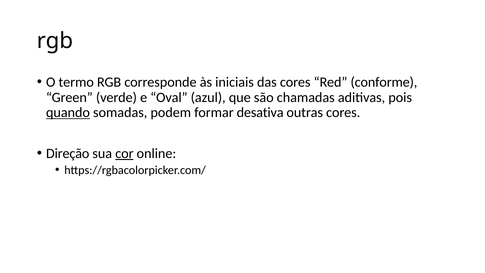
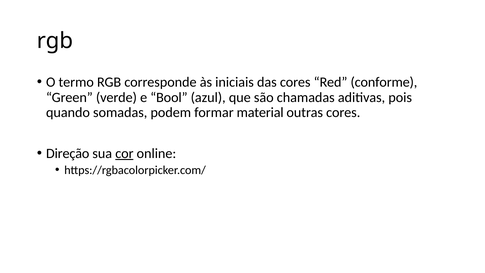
Oval: Oval -> Bool (169, 97)
quando underline: present -> none (68, 113)
desativa: desativa -> material (260, 113)
